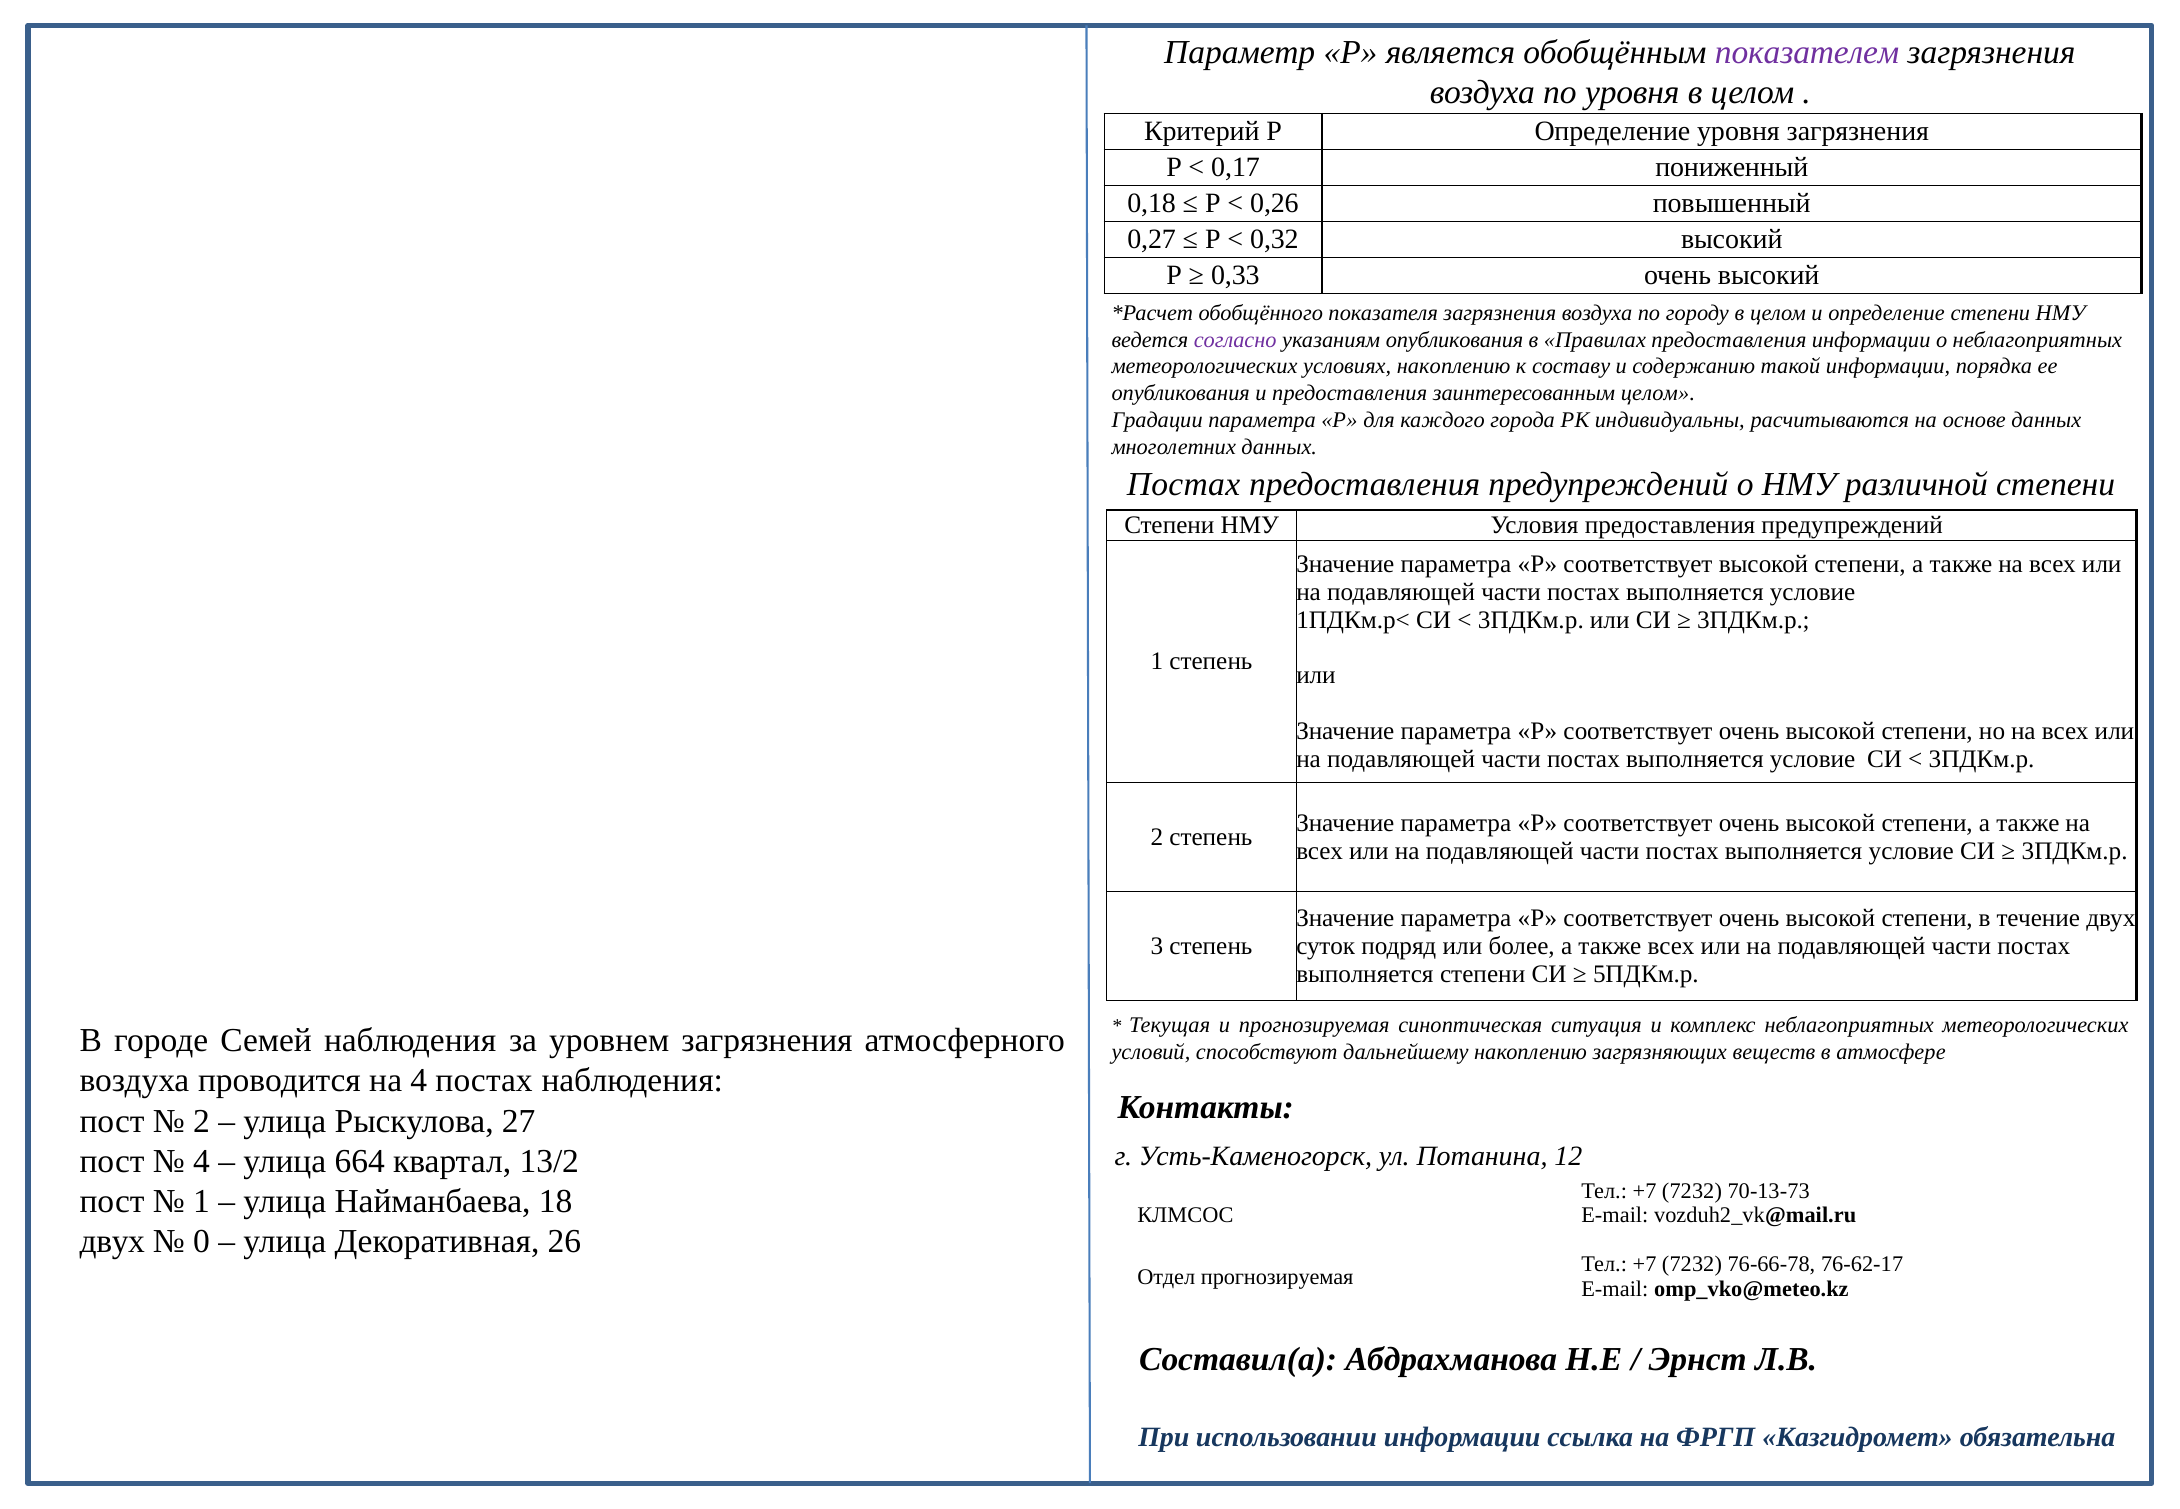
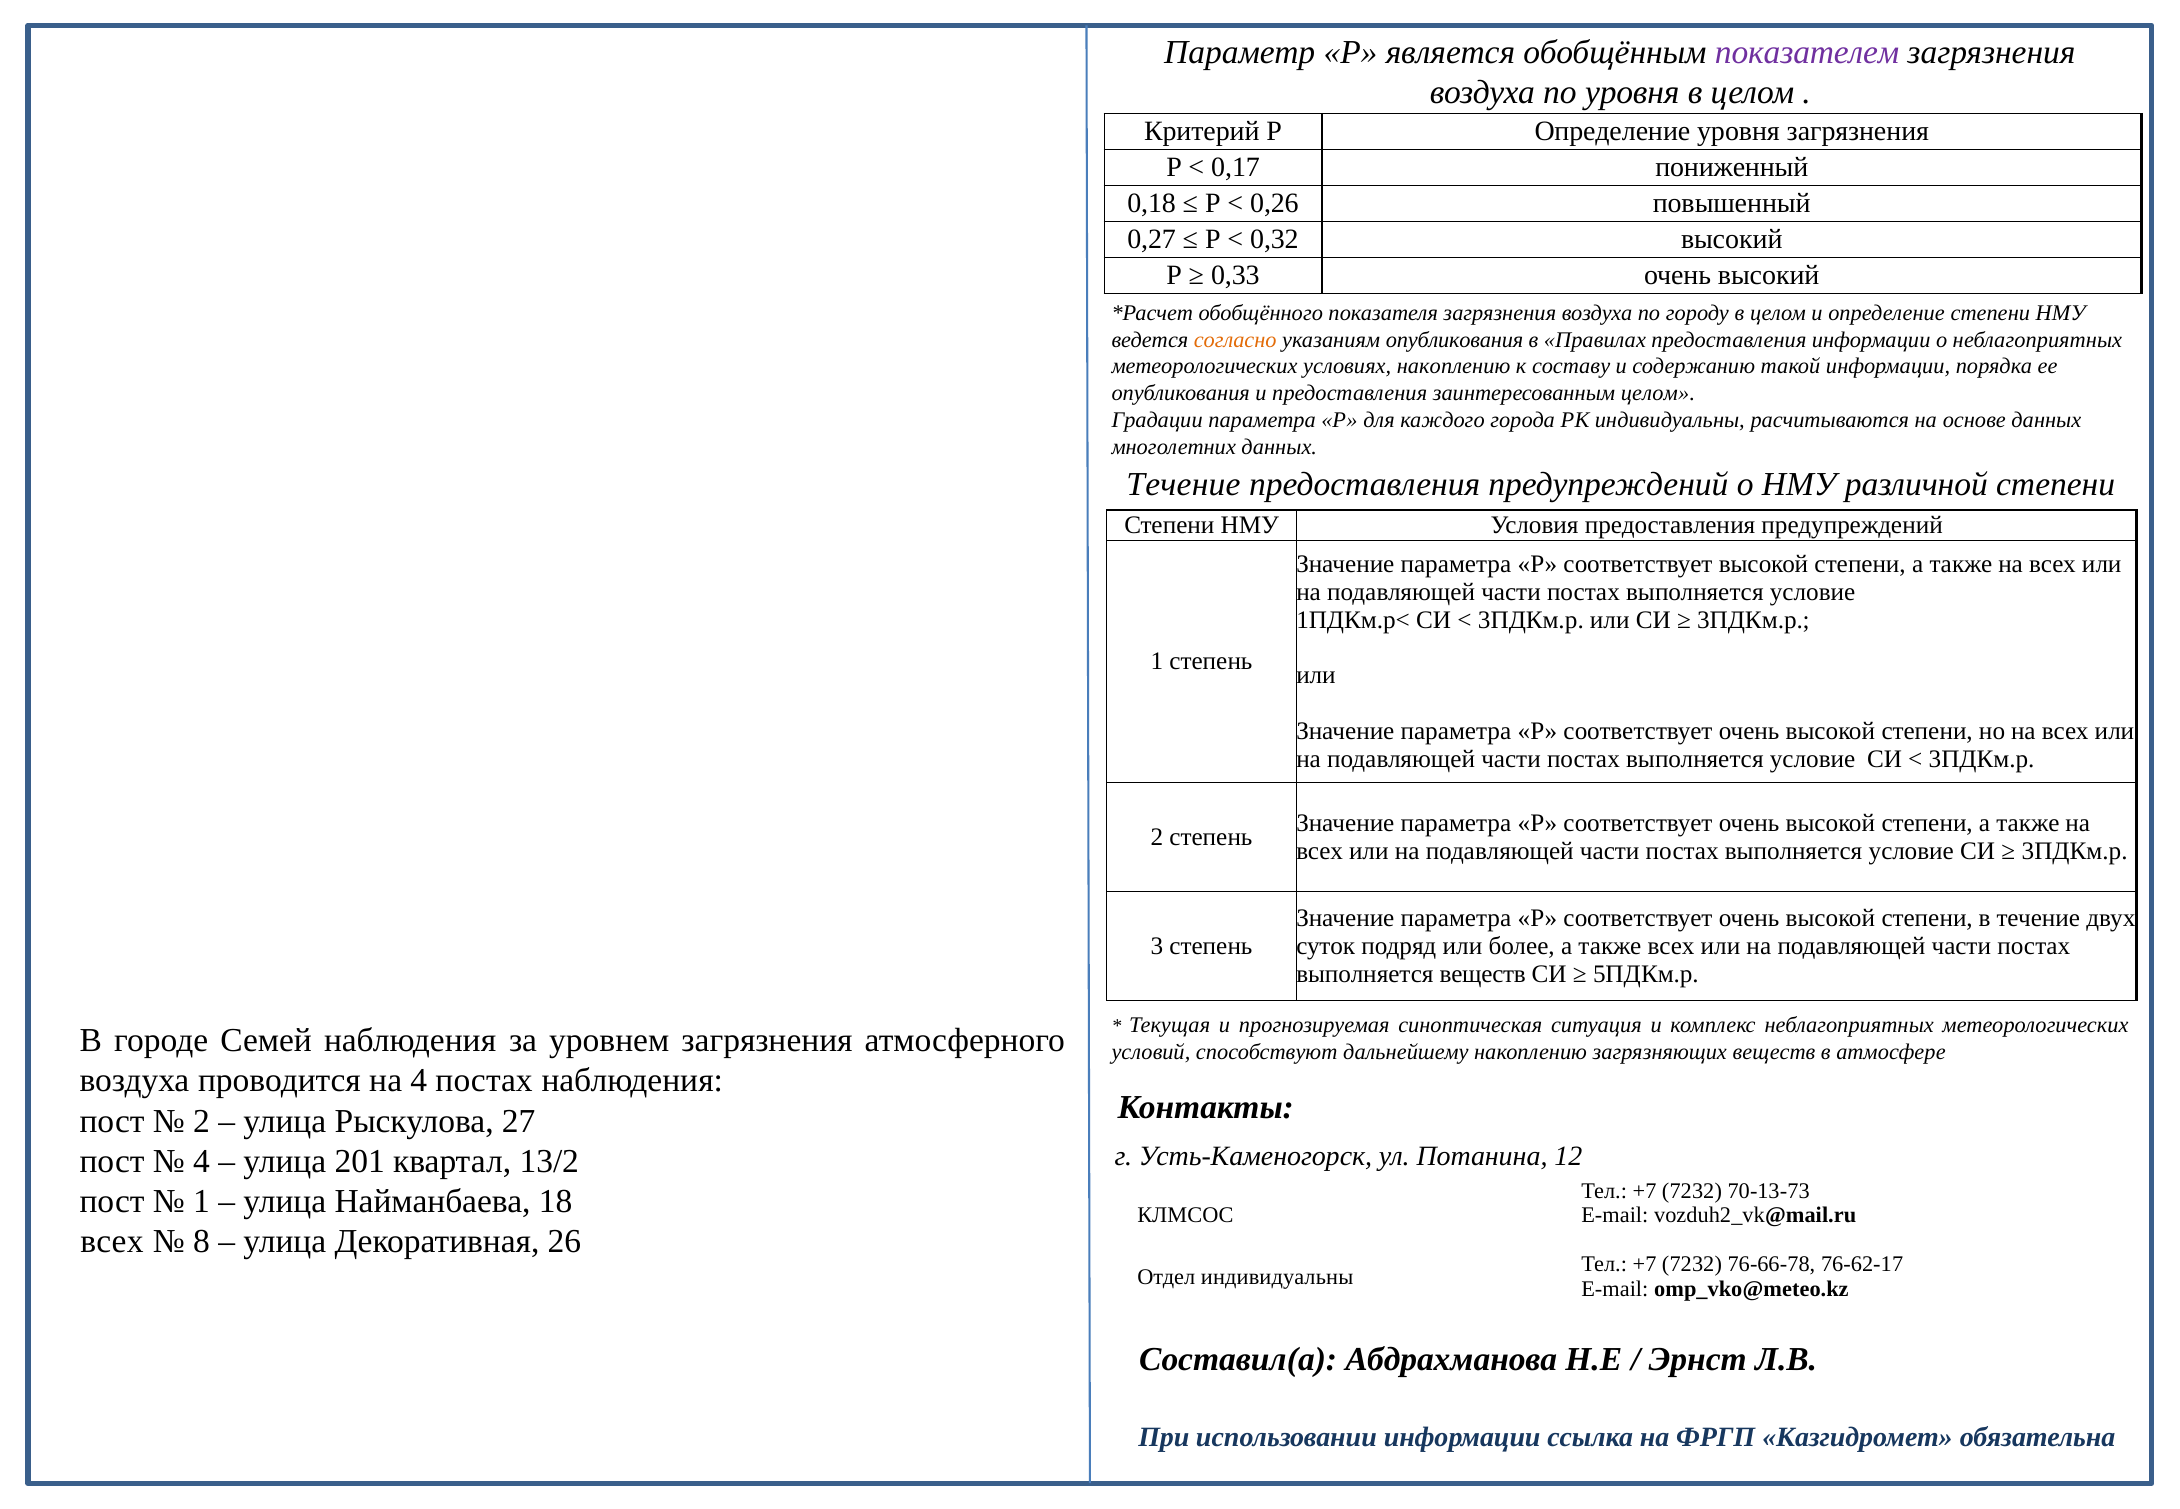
согласно colour: purple -> orange (1235, 340)
Постах: Постах -> Течение (1184, 485)
выполняется степени: степени -> веществ (1483, 974)
664: 664 -> 201 (360, 1162)
двух: двух -> всех (112, 1242)
0: 0 -> 8 (202, 1242)
Отдел прогнозируемая: прогнозируемая -> индивидуальны (1277, 1277)
